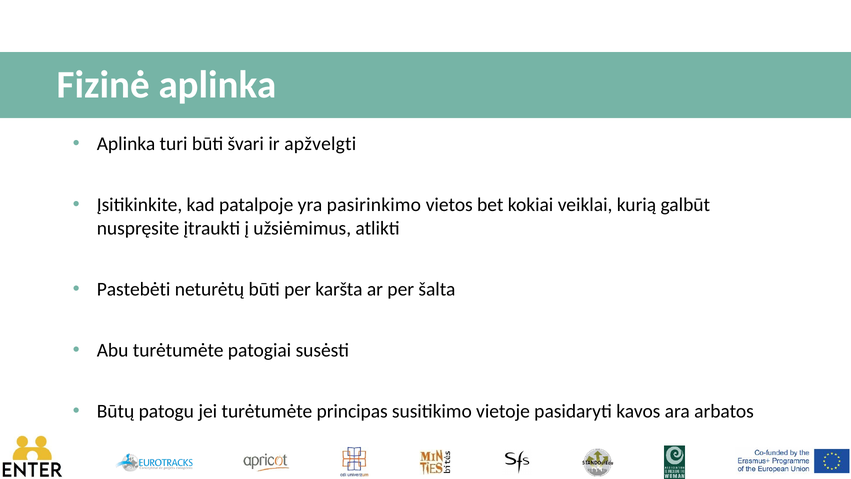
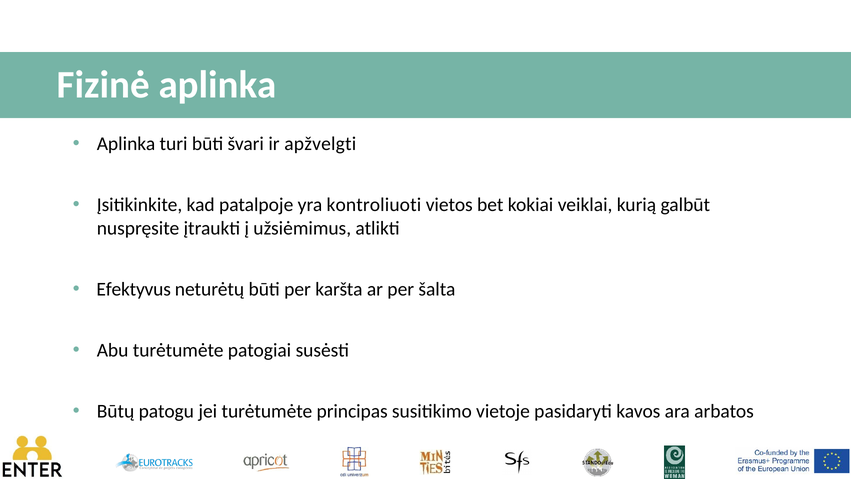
pasirinkimo: pasirinkimo -> kontroliuoti (374, 205)
Pastebėti: Pastebėti -> Efektyvus (134, 289)
